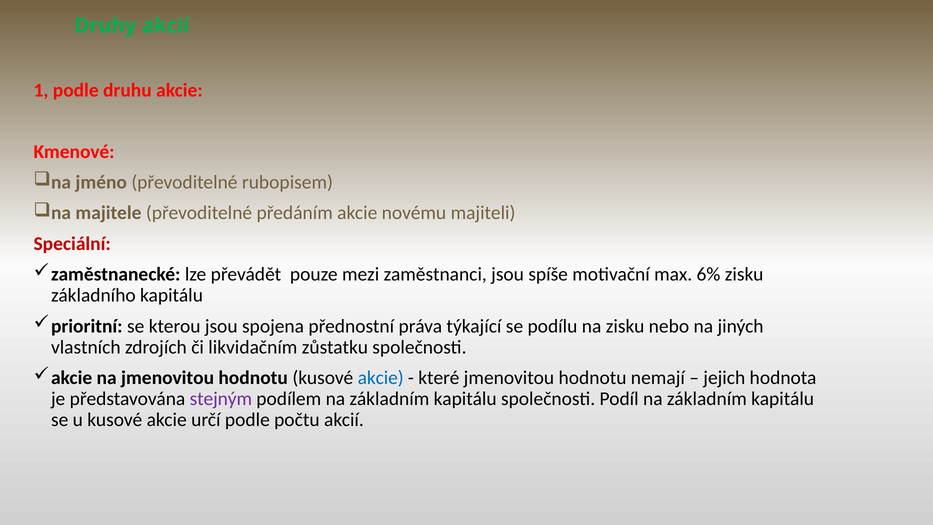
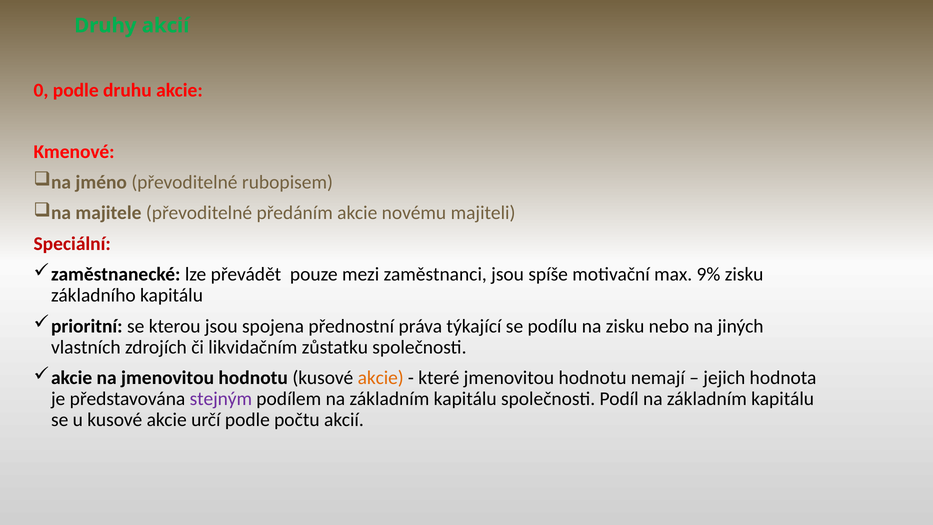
1: 1 -> 0 (41, 90)
6%: 6% -> 9% (708, 274)
akcie colour: blue -> orange (381, 378)
